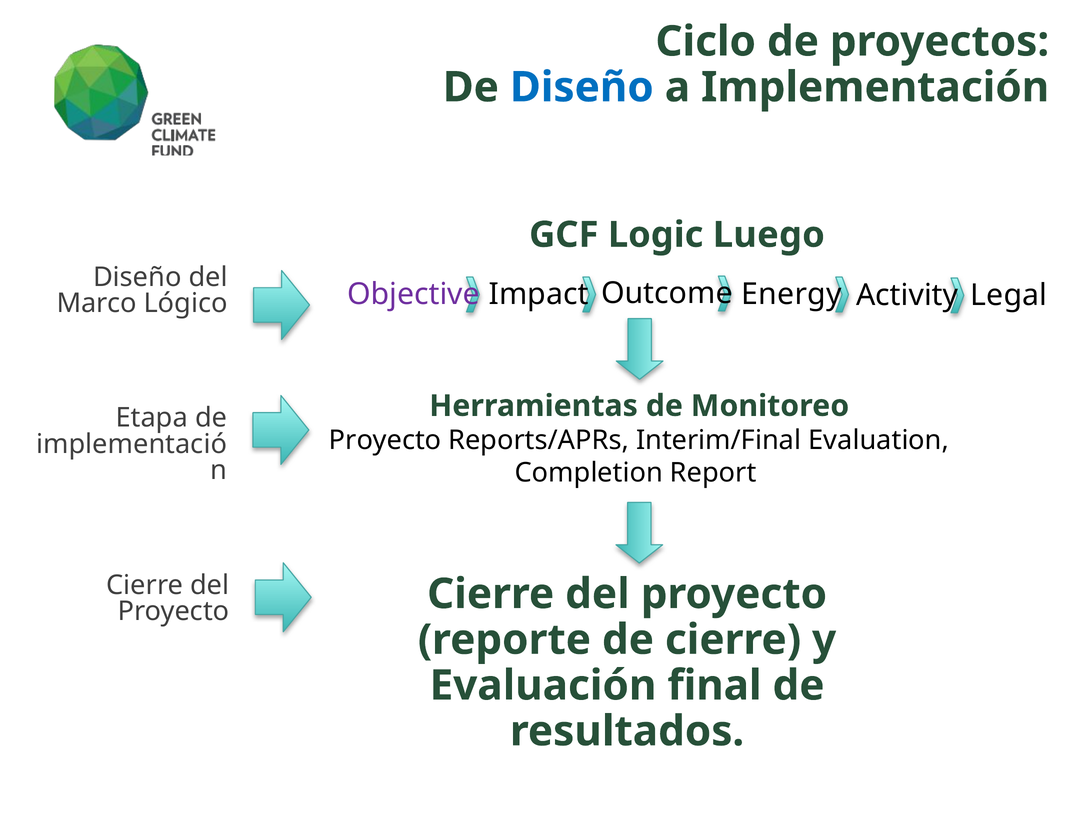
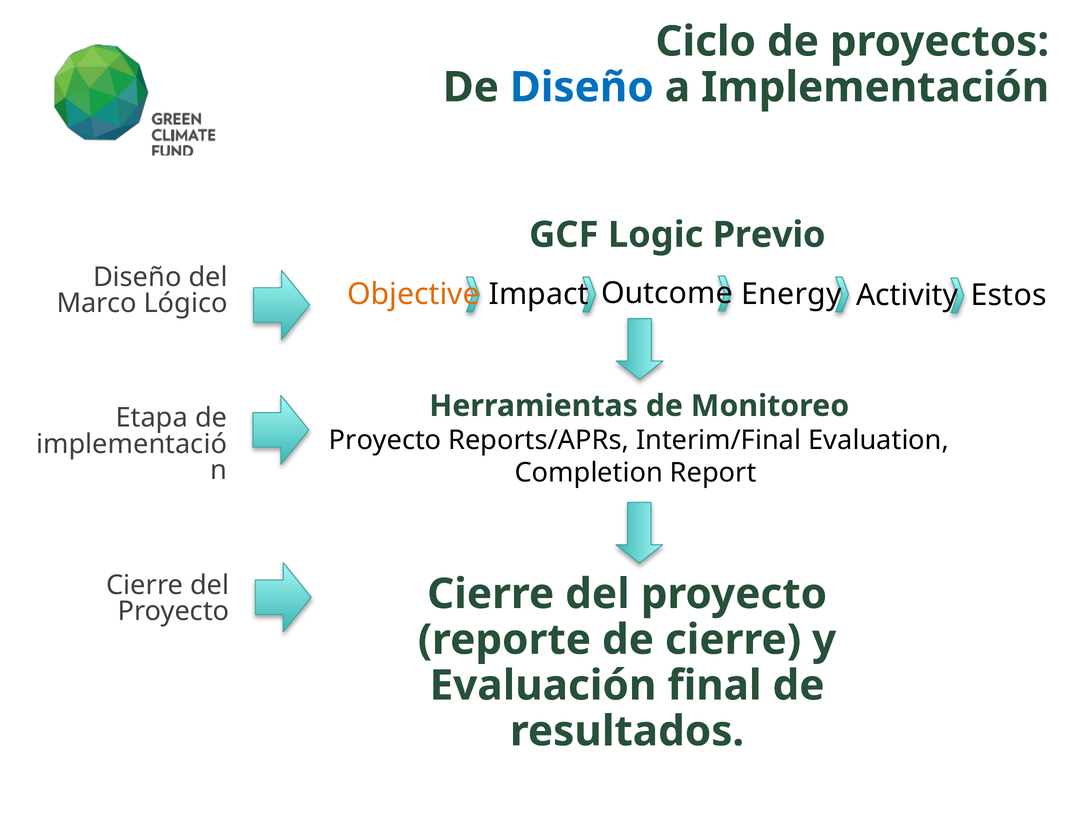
Luego: Luego -> Previo (769, 235)
Objective colour: purple -> orange (414, 294)
Legal: Legal -> Estos (1009, 295)
